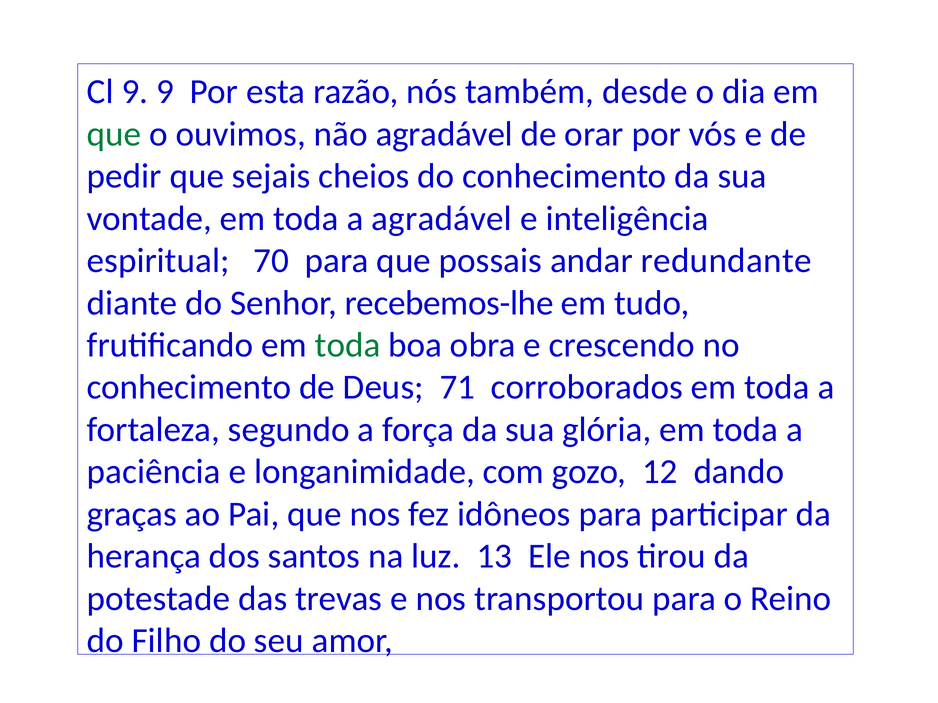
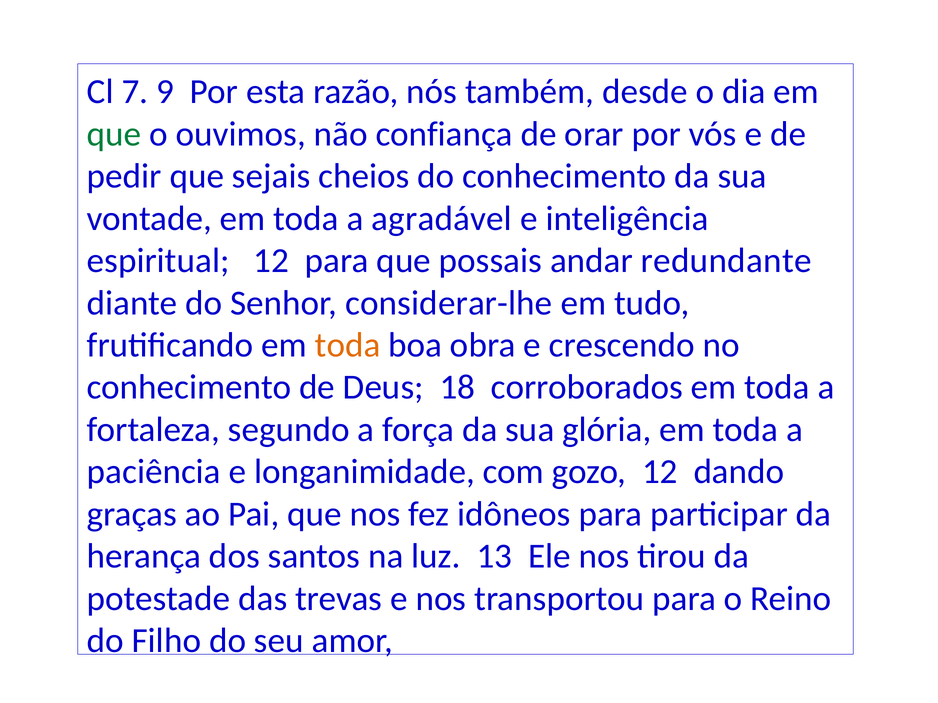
Cl 9: 9 -> 7 (135, 92)
não agradável: agradável -> confiança (444, 134)
espiritual 70: 70 -> 12 (271, 261)
recebemos-lhe: recebemos-lhe -> considerar-lhe (449, 303)
toda colour: green -> orange (348, 345)
71: 71 -> 18 (457, 388)
